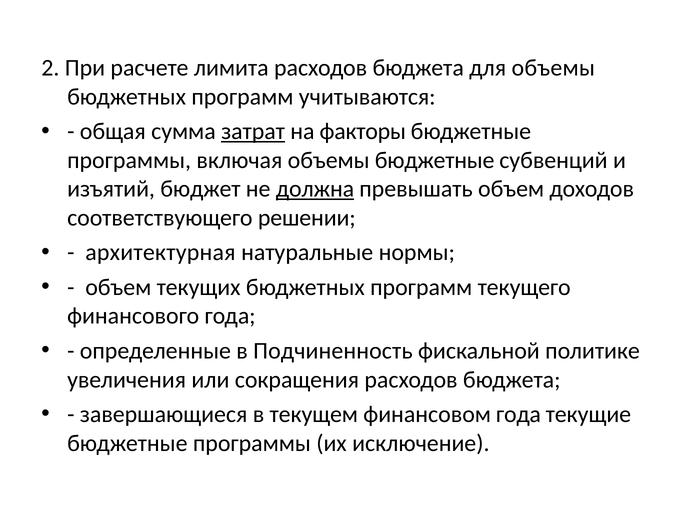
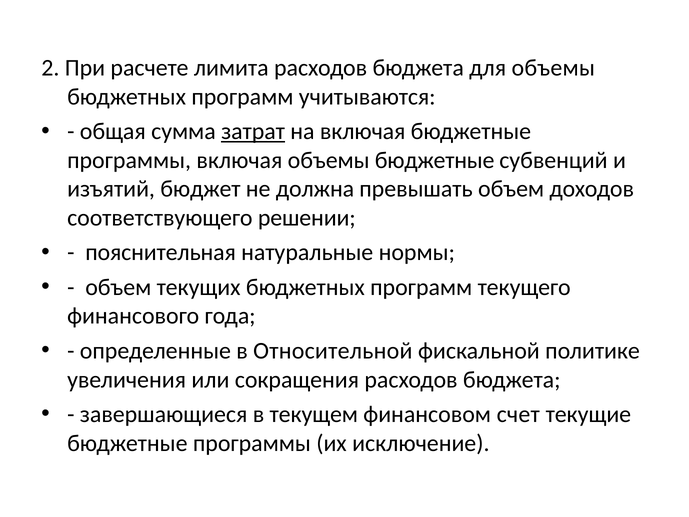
на факторы: факторы -> включая (363, 131)
должна underline: present -> none (315, 189)
архитектурная: архитектурная -> пояснительная (161, 252)
Подчиненность: Подчиненность -> Относительной (333, 351)
финансовом года: года -> счет (518, 414)
